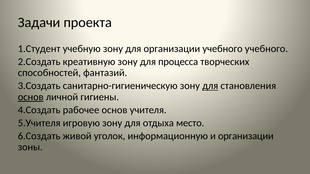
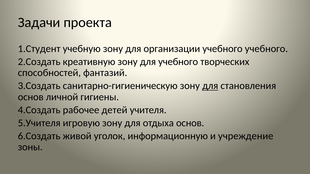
для процесса: процесса -> учебного (178, 62)
основ underline: present -> none (31, 97)
рабочее основ: основ -> детей (114, 110)
отдыха место: место -> основ (190, 123)
и организации: организации -> учреждение (246, 136)
